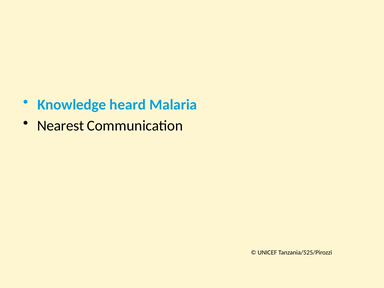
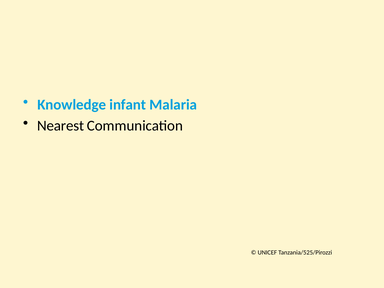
heard: heard -> infant (128, 105)
